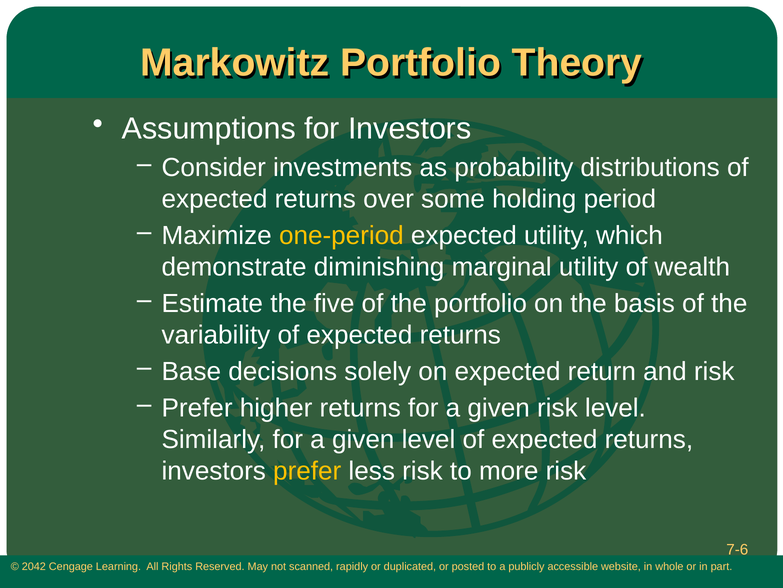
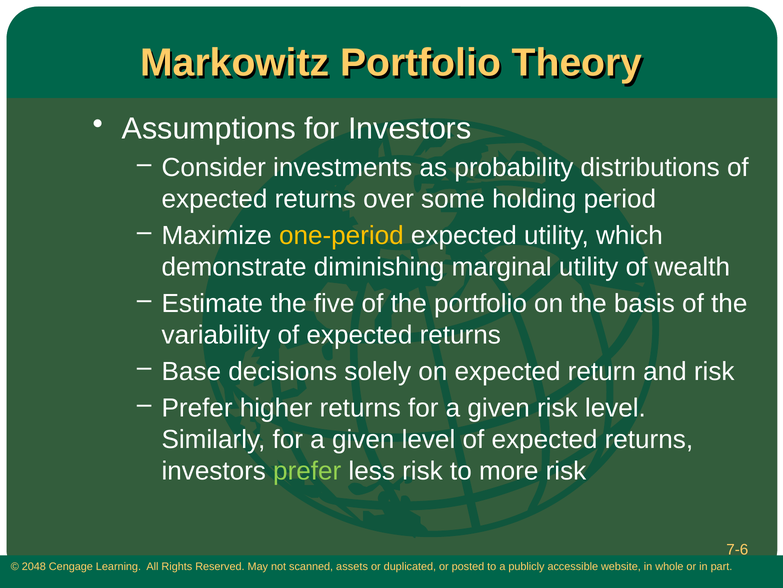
prefer colour: yellow -> light green (307, 470)
2042: 2042 -> 2048 (34, 566)
rapidly: rapidly -> assets (352, 566)
